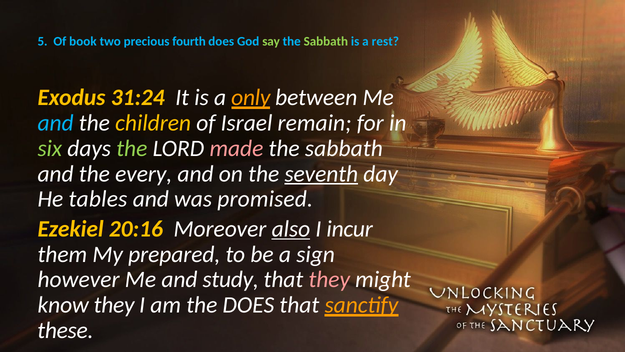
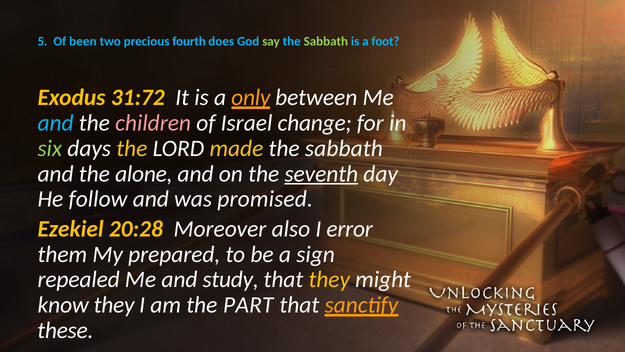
book: book -> been (83, 42)
rest: rest -> foot (385, 42)
31:24: 31:24 -> 31:72 (138, 98)
children colour: yellow -> pink (153, 123)
remain: remain -> change (315, 123)
the colour: light green -> yellow (132, 148)
made colour: pink -> yellow (236, 148)
every: every -> alone (144, 174)
tables: tables -> follow (98, 199)
20:16: 20:16 -> 20:28 (136, 229)
also underline: present -> none (291, 229)
incur: incur -> error (350, 229)
however: however -> repealed (79, 279)
they colour: pink -> yellow (329, 279)
the DOES: DOES -> PART (248, 305)
